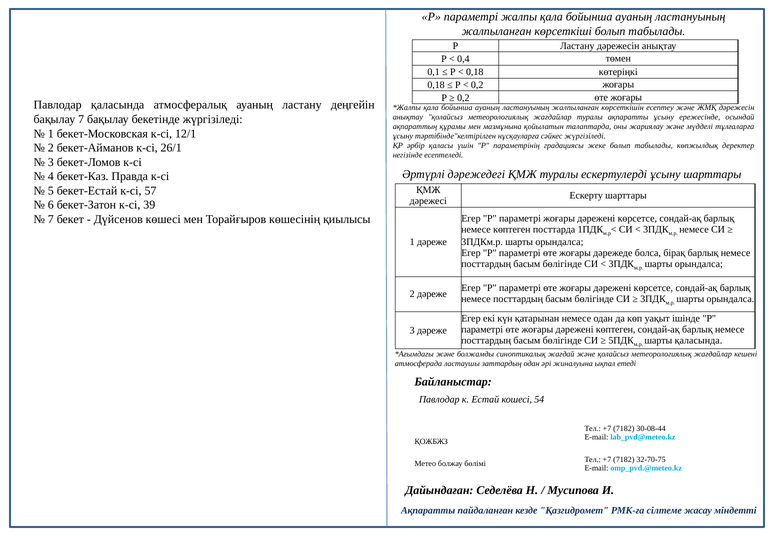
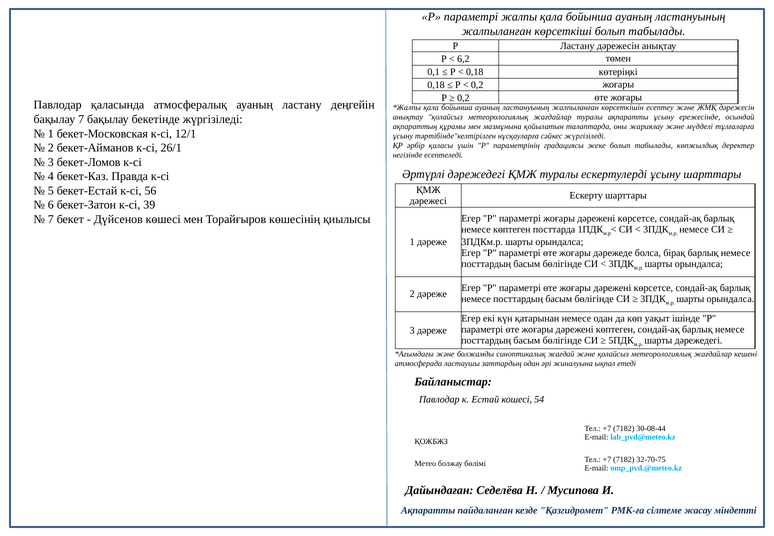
0,4: 0,4 -> 6,2 (463, 59)
57: 57 -> 56 (150, 191)
шарты қаласында: қаласында -> дәрежедегі (699, 340)
